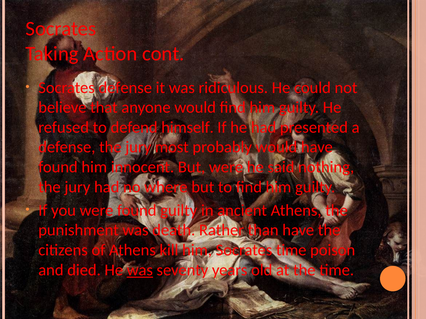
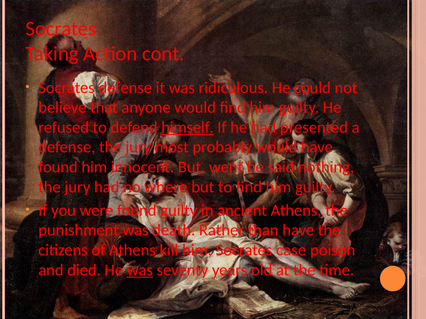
himself underline: none -> present (188, 128)
But were: were -> went (226, 167)
Socrates time: time -> case (291, 250)
